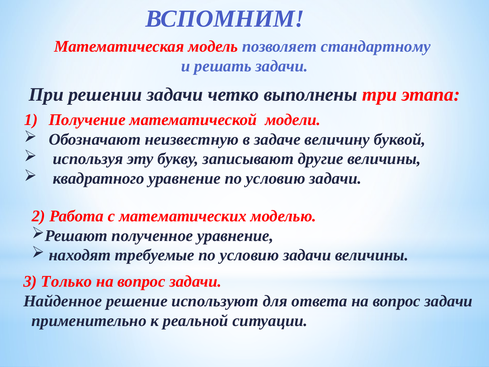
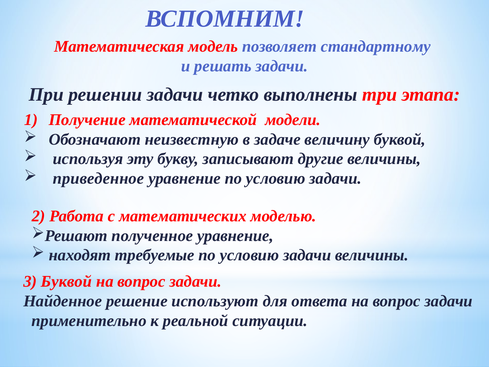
квадратного: квадратного -> приведенное (98, 178)
3 Только: Только -> Буквой (66, 281)
